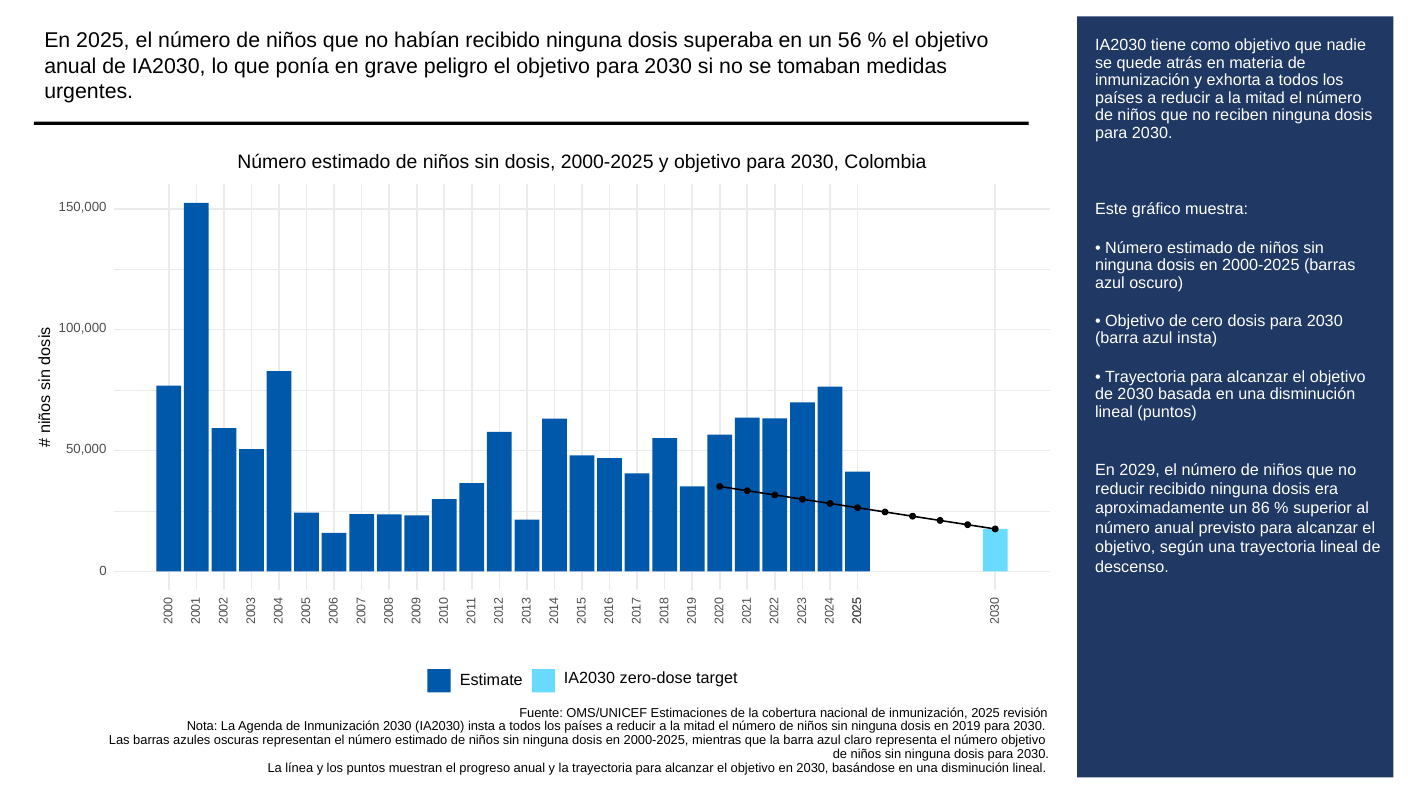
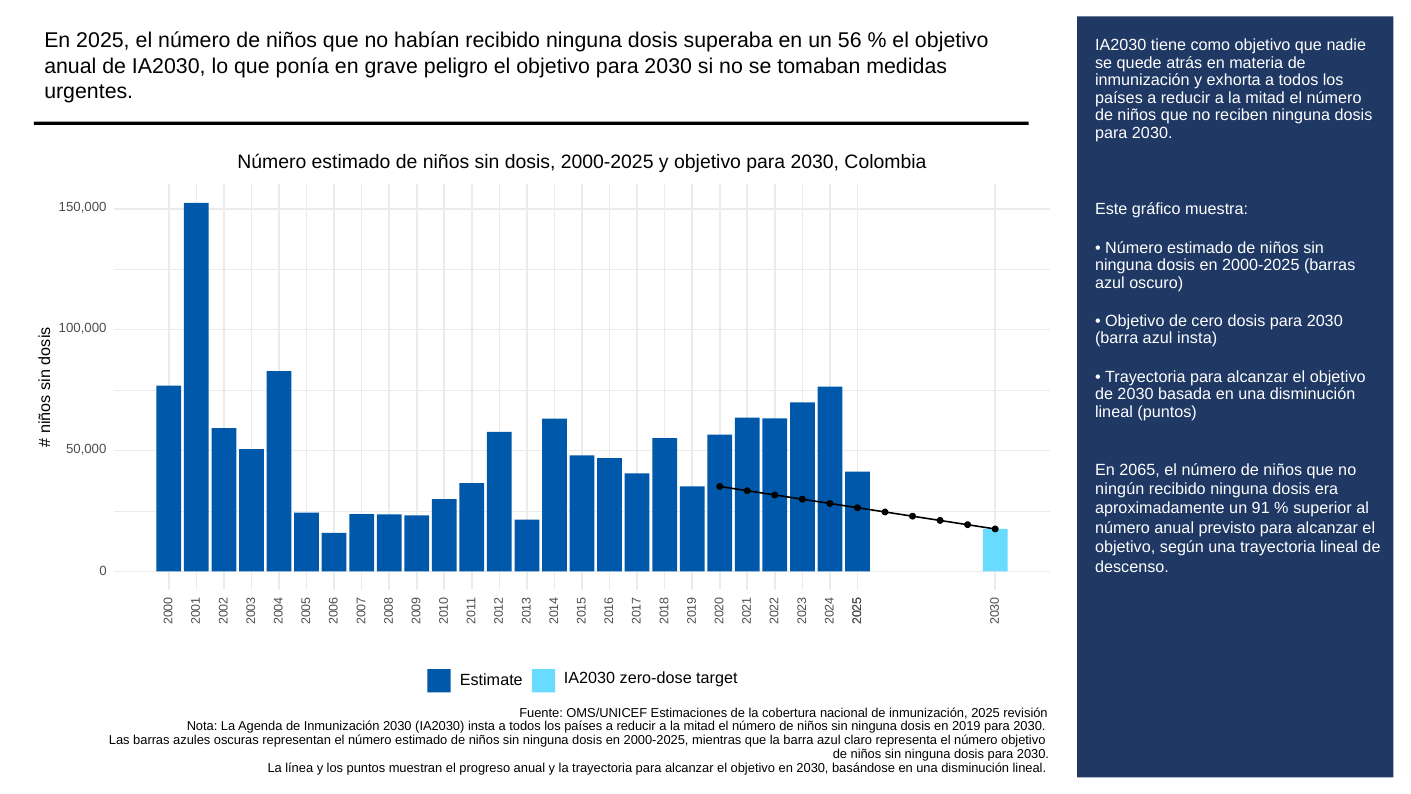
2029: 2029 -> 2065 (1140, 470)
reducir: reducir -> ningún (1120, 489)
86: 86 -> 91 (1261, 508)
